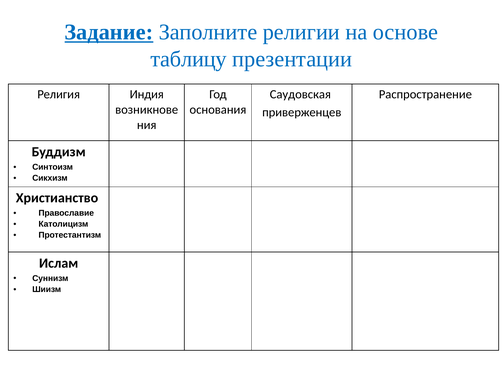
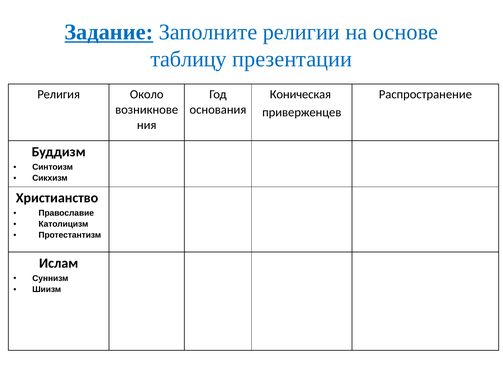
Индия: Индия -> Около (147, 94)
Саудовская: Саудовская -> Коническая (300, 94)
